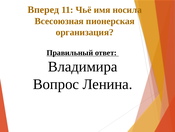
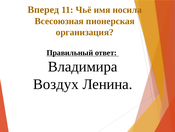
Вопрос: Вопрос -> Воздух (56, 84)
